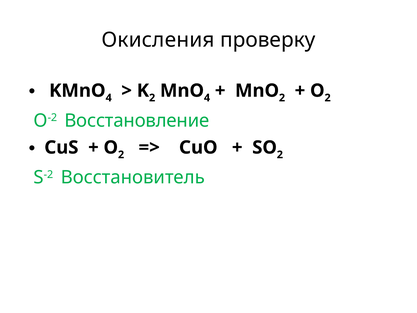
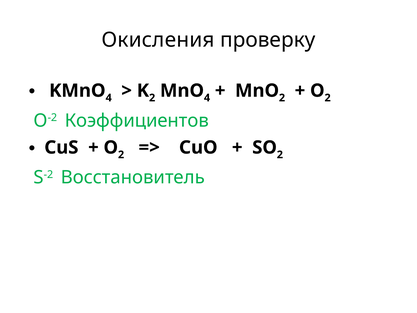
Восстановление: Восстановление -> Коэффициентов (137, 120)
